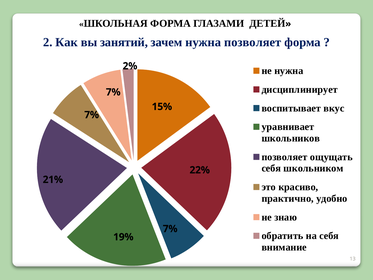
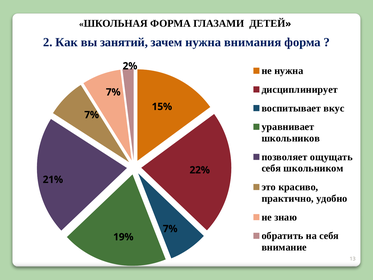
нужна позволяет: позволяет -> внимания (253, 42)
